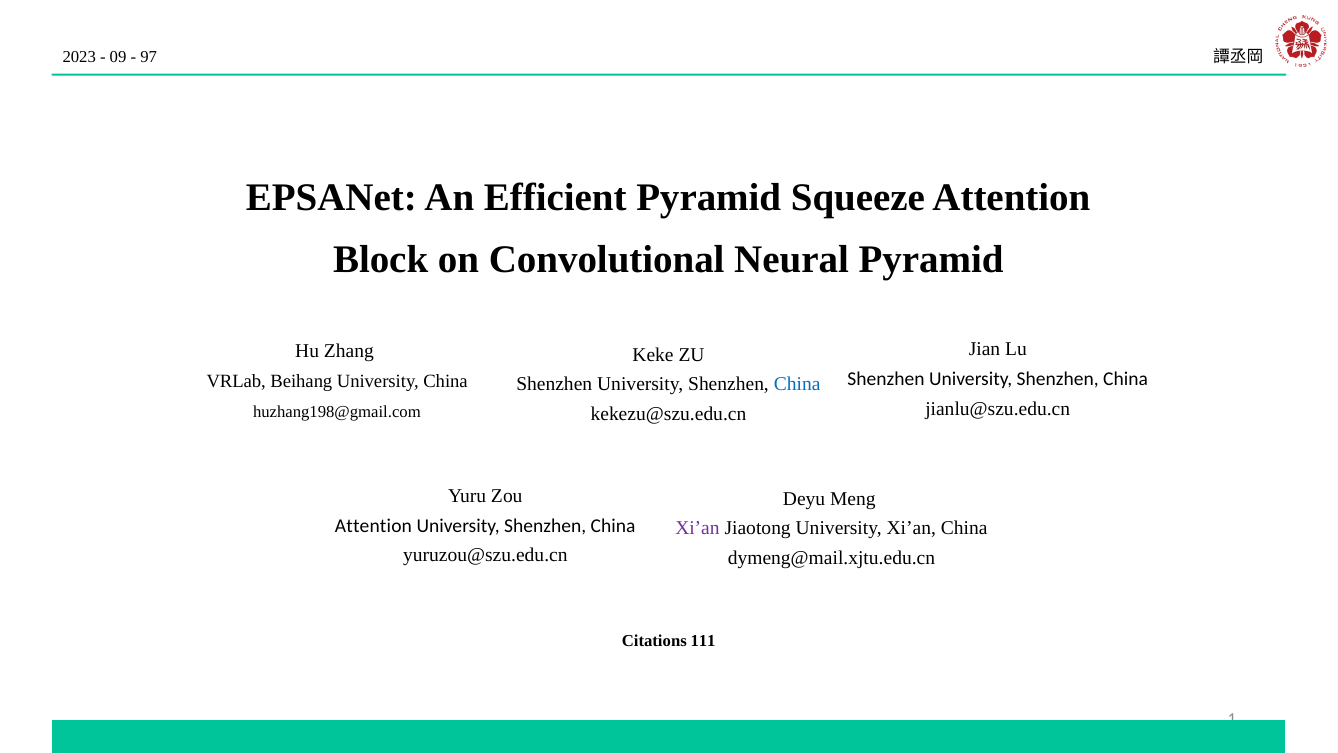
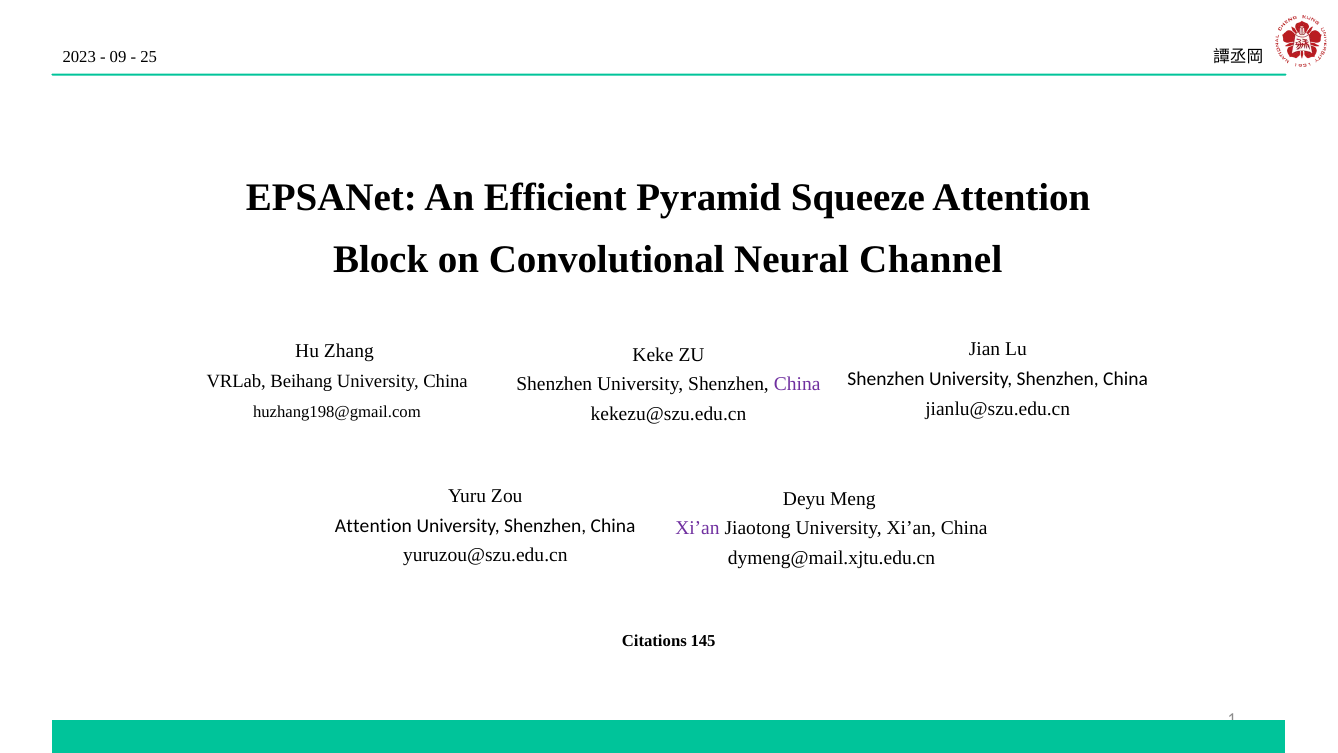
97: 97 -> 25 (149, 57)
Neural Pyramid: Pyramid -> Channel (931, 260)
China colour: blue -> purple (797, 384)
111: 111 -> 145 (703, 641)
